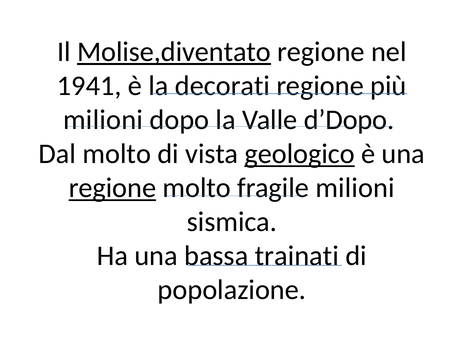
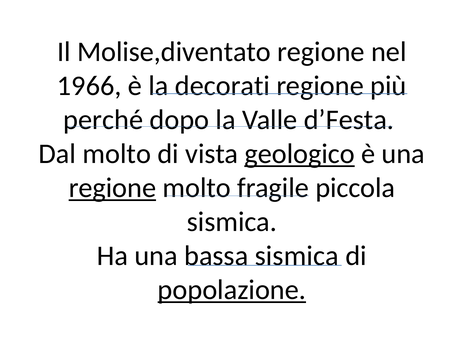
Molise,diventato underline: present -> none (174, 52)
1941: 1941 -> 1966 (89, 86)
milioni: milioni -> perché (103, 120)
d’Dopo: d’Dopo -> d’Festa (349, 120)
fragile milioni: milioni -> piccola (355, 188)
bassa trainati: trainati -> sismica (297, 256)
popolazione underline: none -> present (232, 290)
